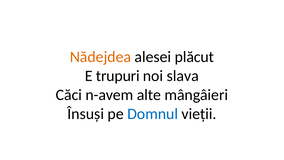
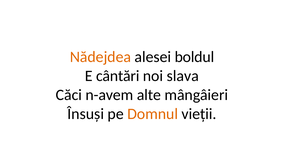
plăcut: plăcut -> boldul (194, 57)
trupuri: trupuri -> cântări (118, 76)
Domnul colour: blue -> orange (153, 114)
